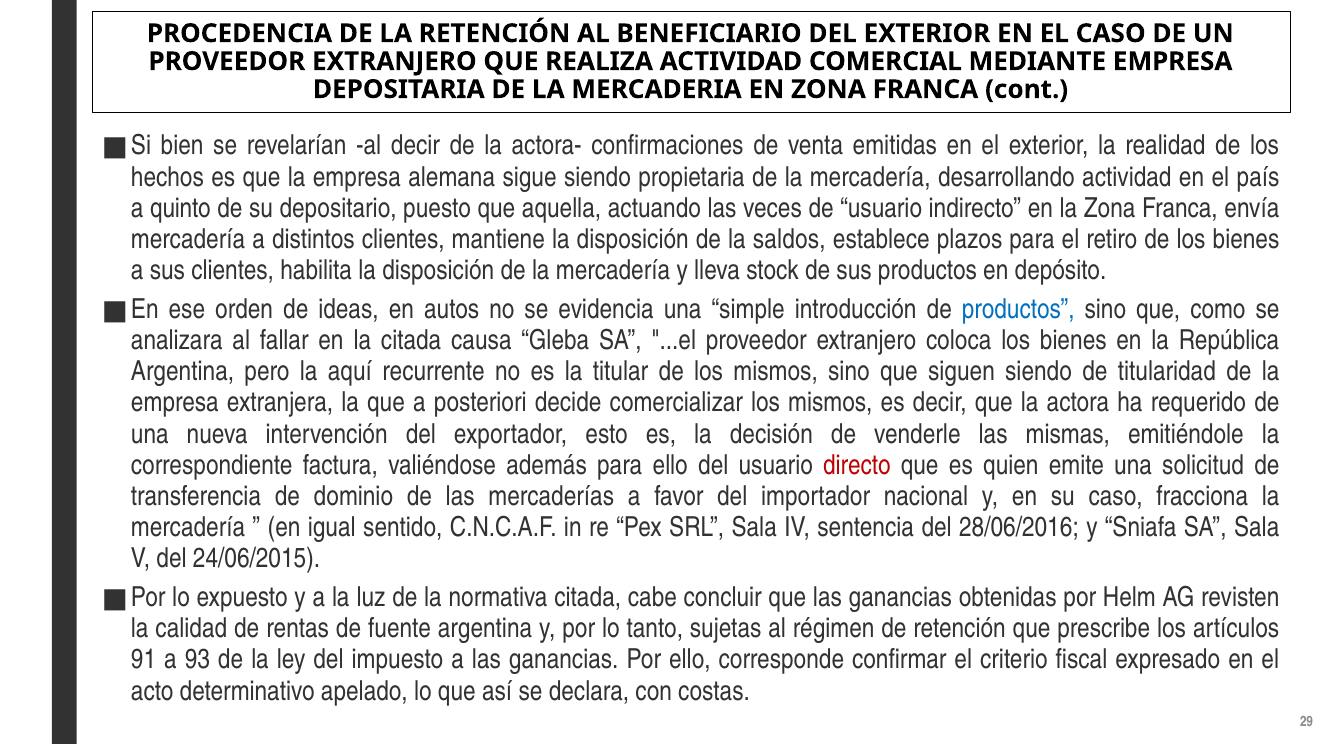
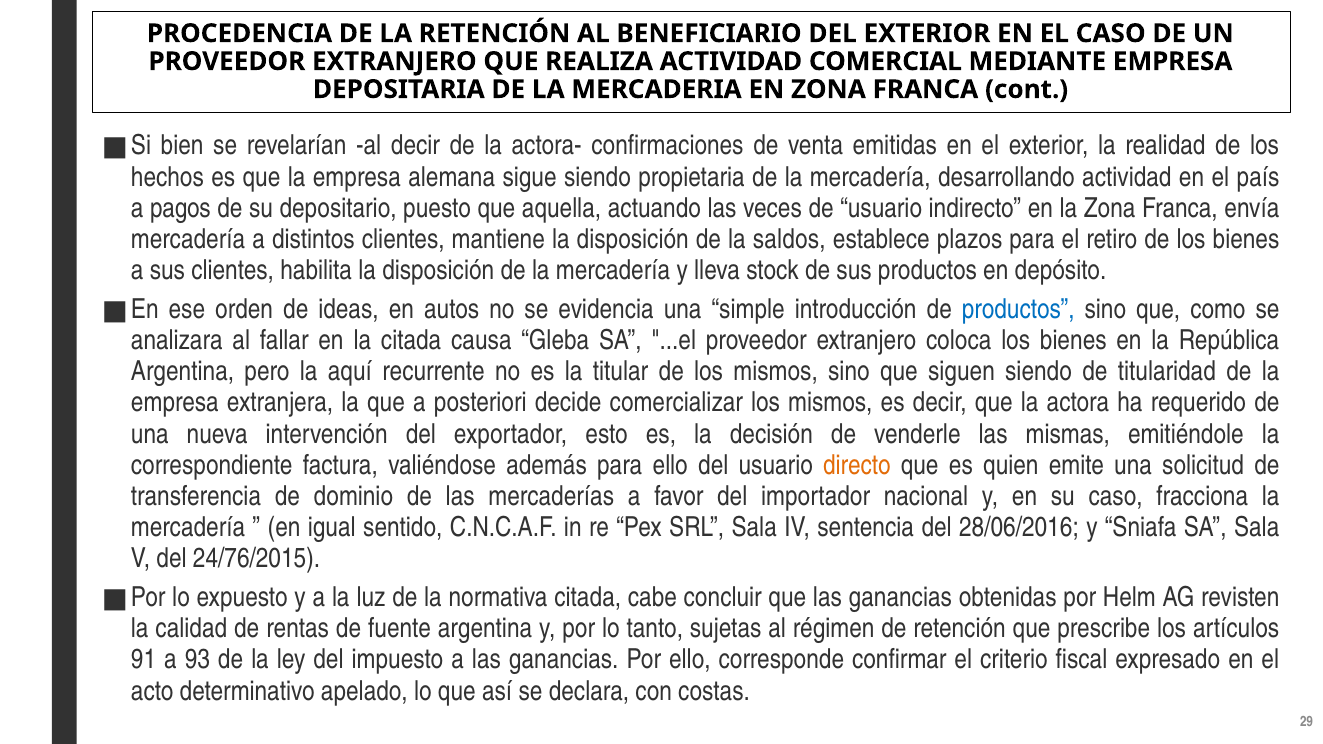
quinto: quinto -> pagos (180, 208)
directo colour: red -> orange (857, 465)
24/06/2015: 24/06/2015 -> 24/76/2015 (257, 558)
